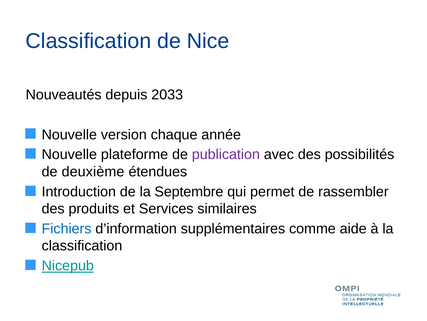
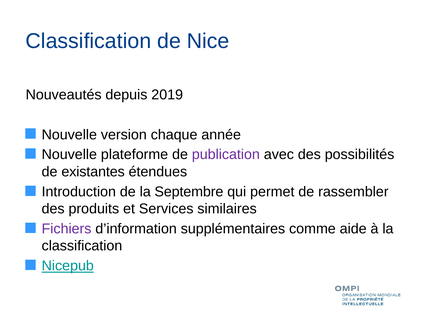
2033: 2033 -> 2019 (167, 94)
deuxième: deuxième -> existantes (93, 171)
Fichiers colour: blue -> purple (67, 228)
